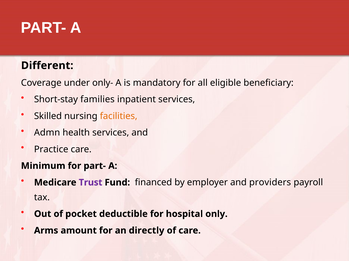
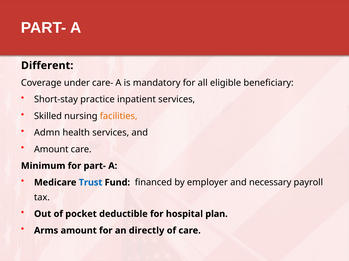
only-: only- -> care- (103, 83)
families: families -> practice (98, 100)
Practice: Practice -> Amount (51, 150)
Trust colour: purple -> blue (91, 183)
providers: providers -> necessary (270, 183)
only: only -> plan (216, 214)
